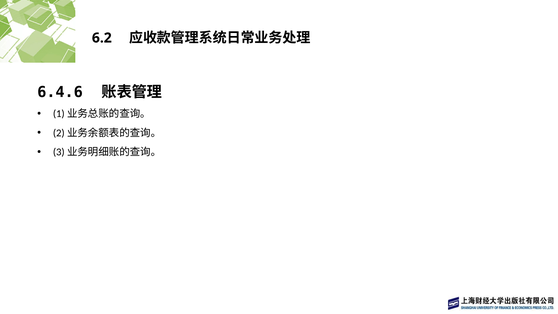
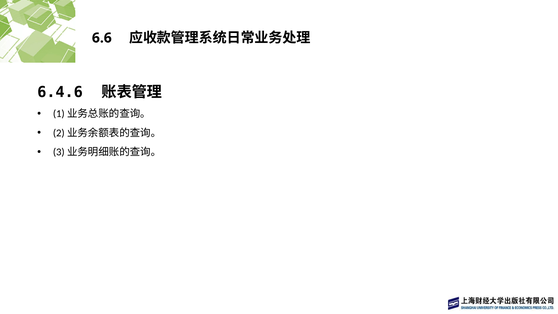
6.2: 6.2 -> 6.6 (102, 38)
